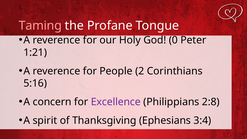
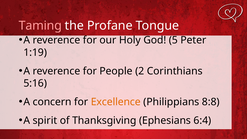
0: 0 -> 5 (173, 40)
1:21: 1:21 -> 1:19 (35, 52)
Excellence colour: purple -> orange (116, 102)
2:8: 2:8 -> 8:8 (211, 102)
3:4: 3:4 -> 6:4 (202, 120)
